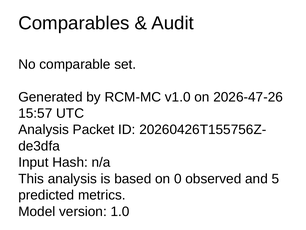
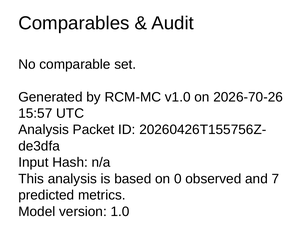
2026-47-26: 2026-47-26 -> 2026-70-26 (248, 97)
5: 5 -> 7 (275, 178)
